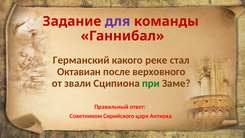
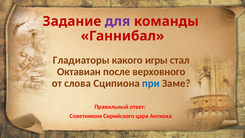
Германский: Германский -> Гладиаторы (81, 60)
реке: реке -> игры (156, 60)
звали: звали -> слова (78, 83)
при colour: green -> blue (151, 83)
